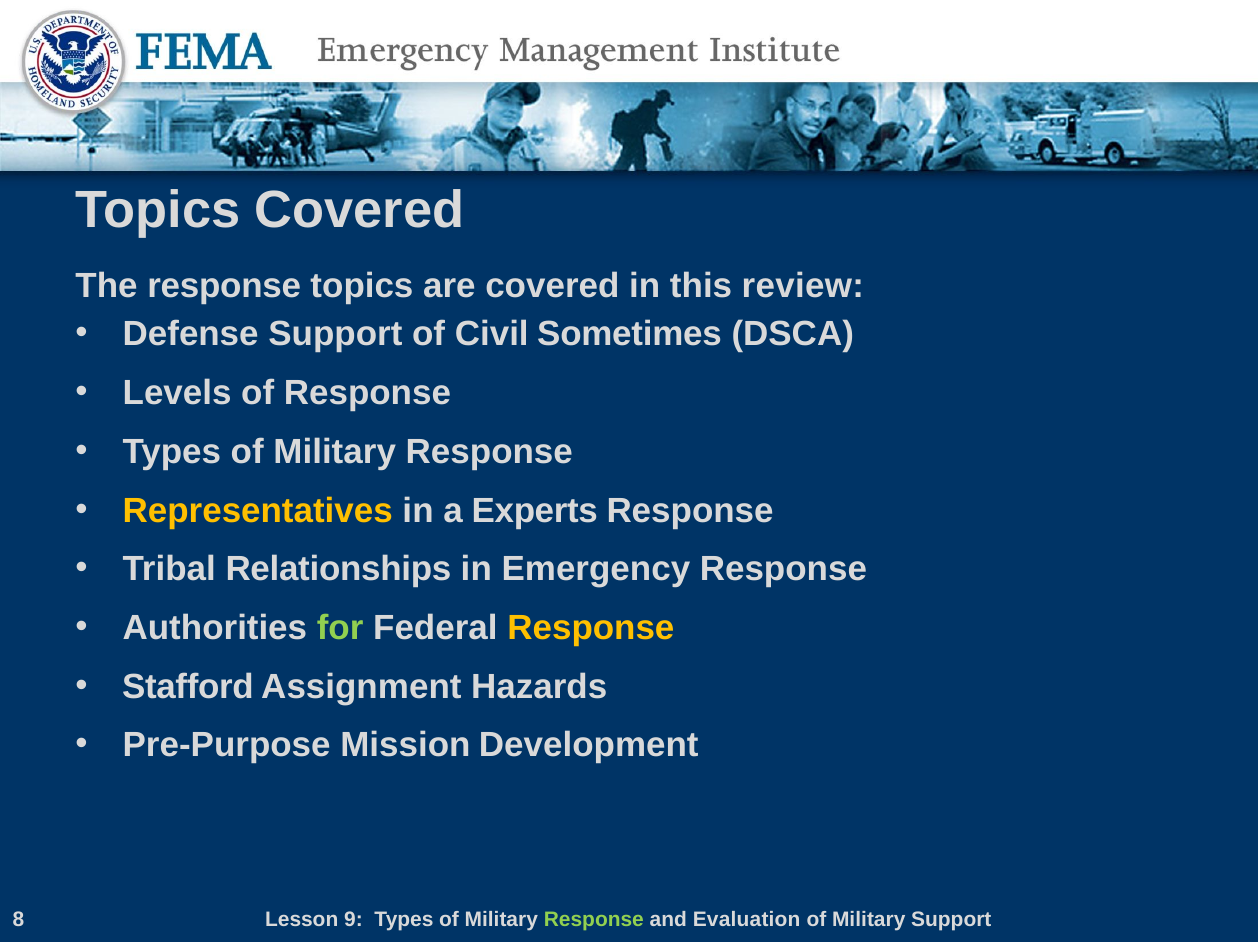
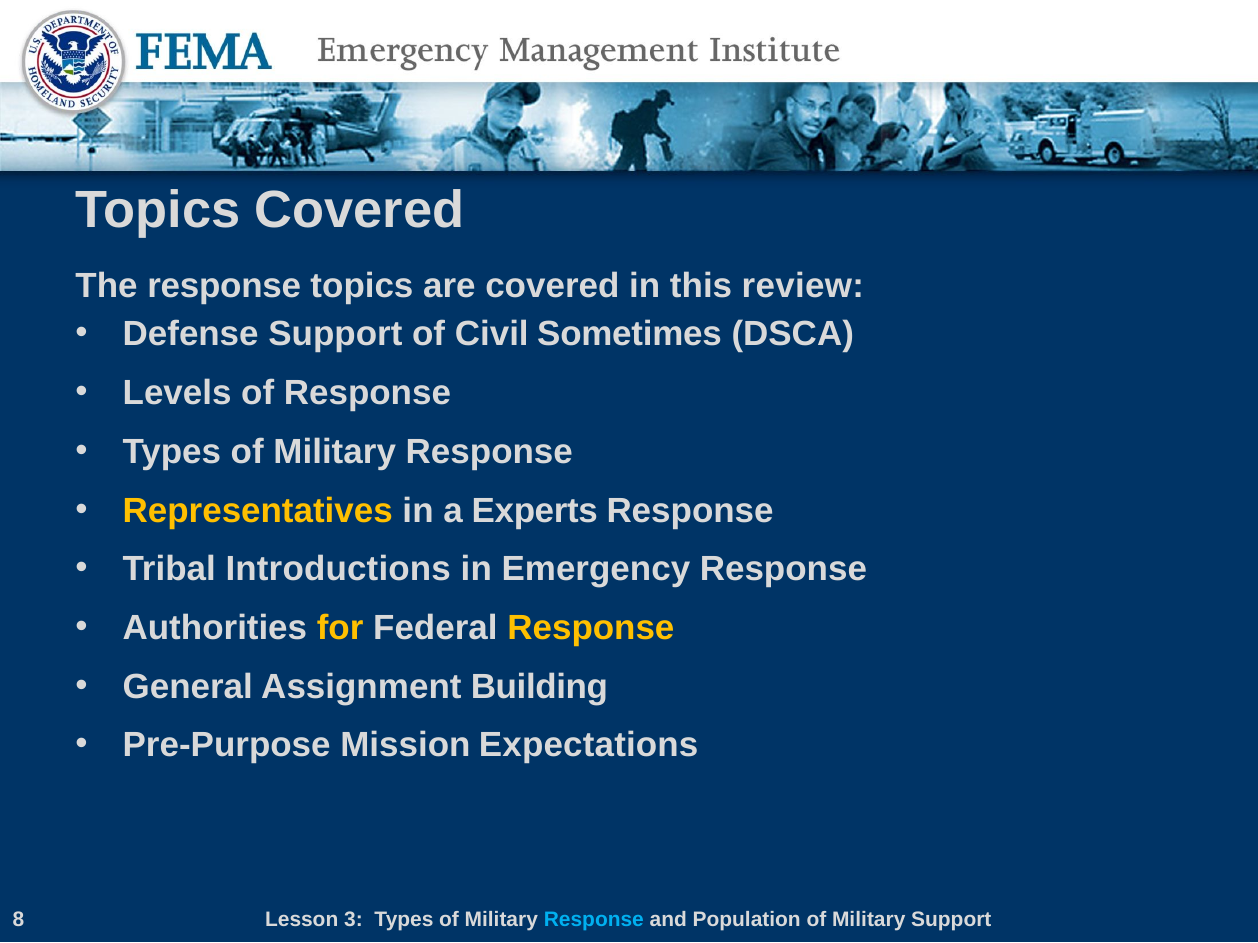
Relationships: Relationships -> Introductions (338, 570)
for colour: light green -> yellow (340, 628)
Stafford: Stafford -> General (188, 687)
Hazards: Hazards -> Building (539, 687)
Development: Development -> Expectations (589, 746)
9: 9 -> 3 (353, 920)
Response colour: light green -> light blue (594, 920)
Evaluation: Evaluation -> Population (747, 920)
